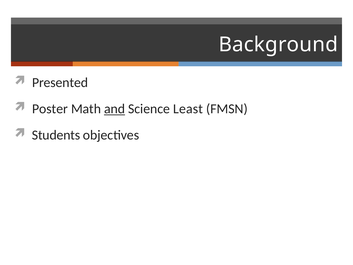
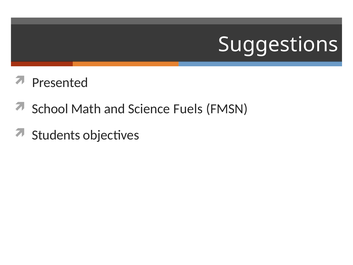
Background: Background -> Suggestions (278, 44)
Poster: Poster -> School (50, 109)
and underline: present -> none (115, 109)
Least: Least -> Fuels (188, 109)
